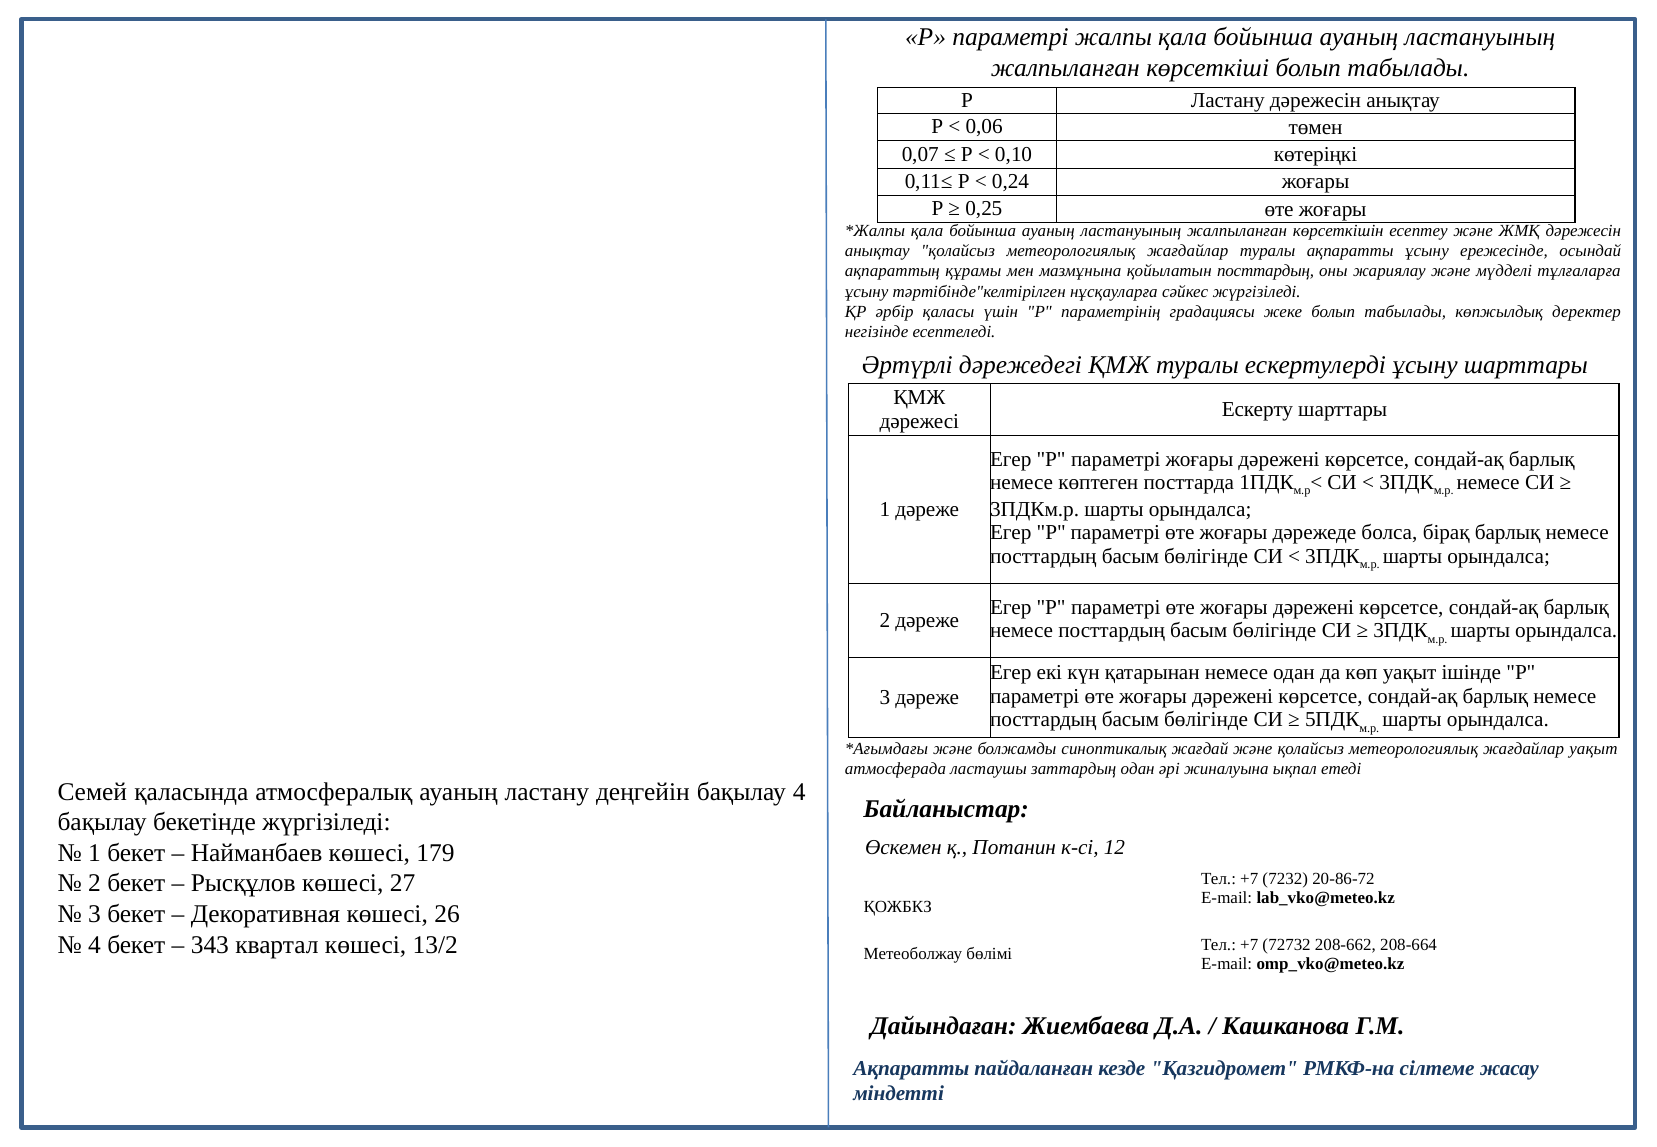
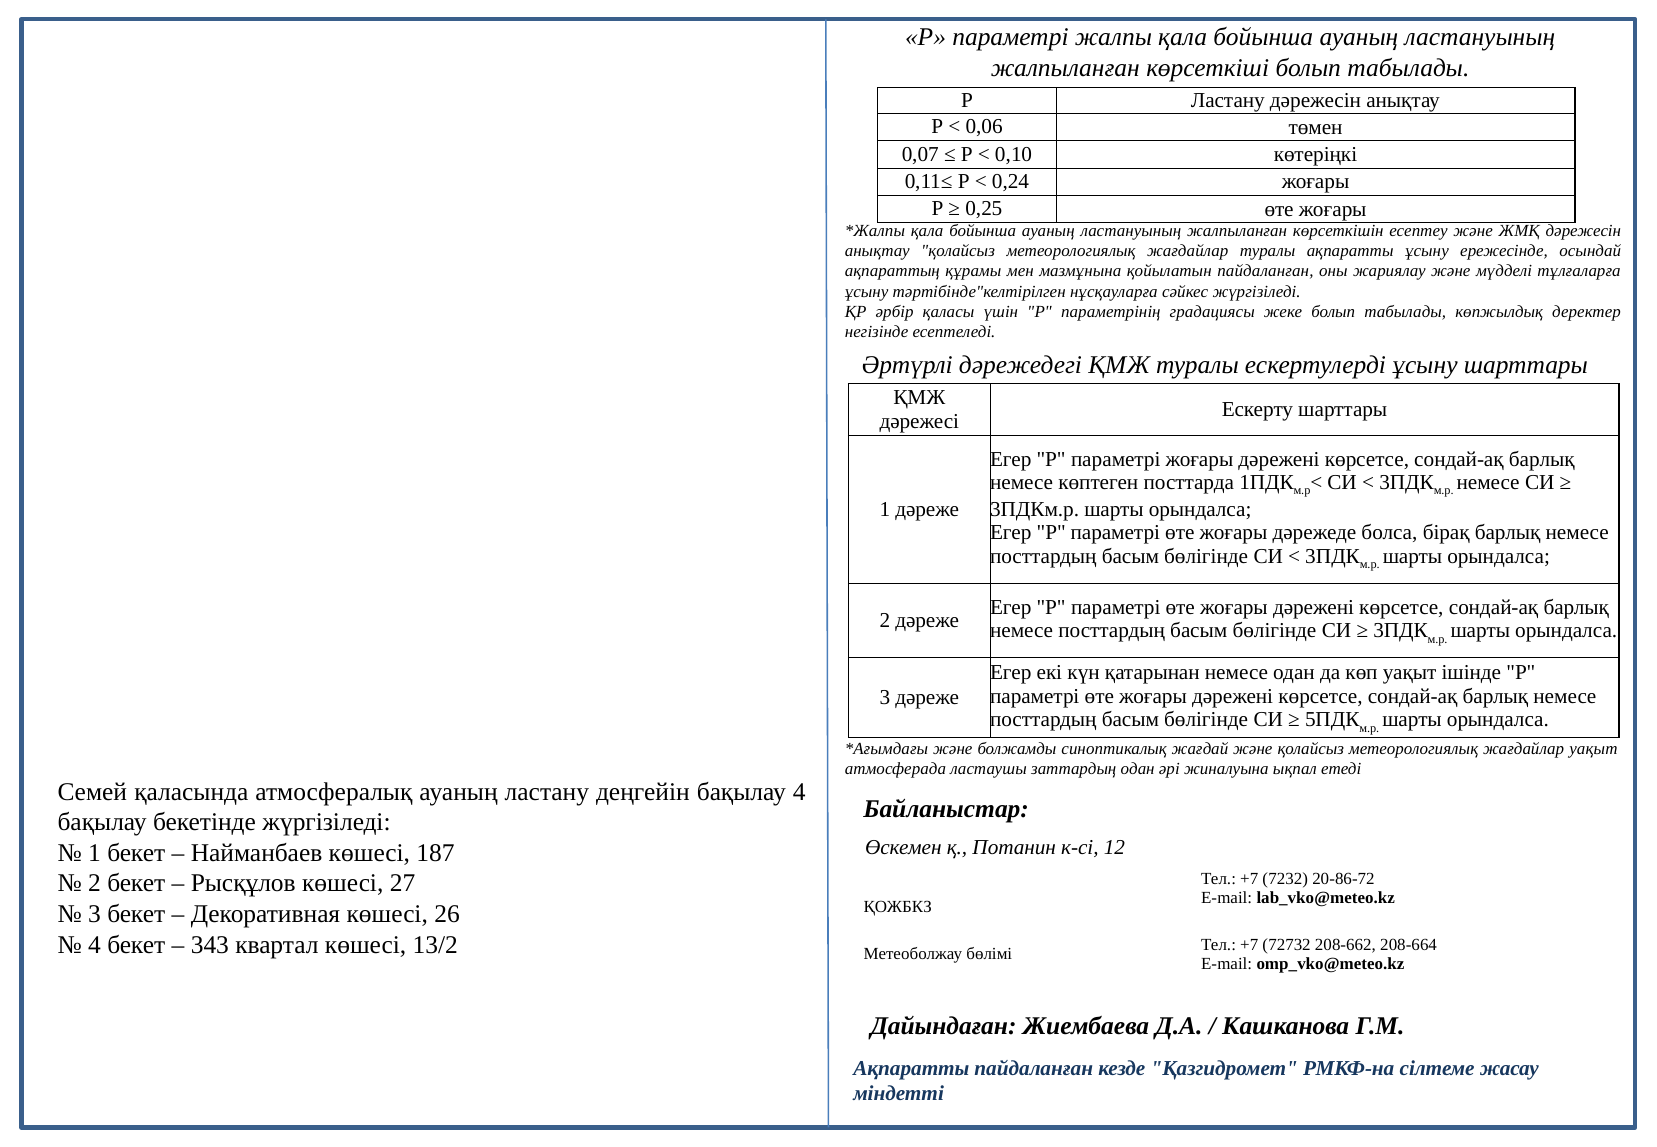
қойылатын посттардың: посттардың -> пайдаланған (1265, 271)
179: 179 -> 187 (436, 853)
